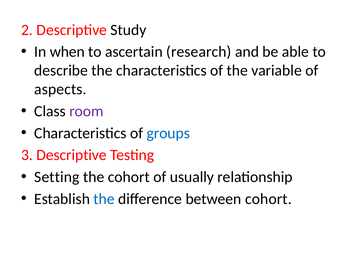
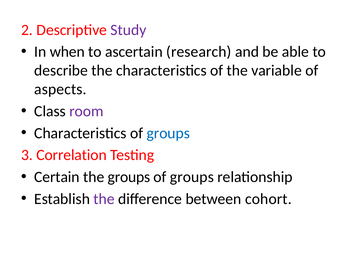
Study colour: black -> purple (128, 30)
3 Descriptive: Descriptive -> Correlation (72, 155)
Setting: Setting -> Certain (57, 176)
the cohort: cohort -> groups (129, 176)
usually: usually -> groups (192, 176)
the colour: blue -> purple (104, 198)
